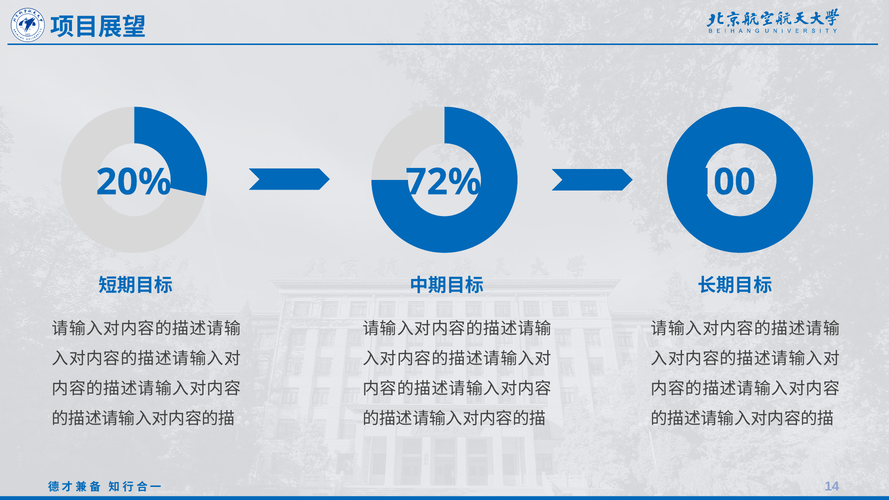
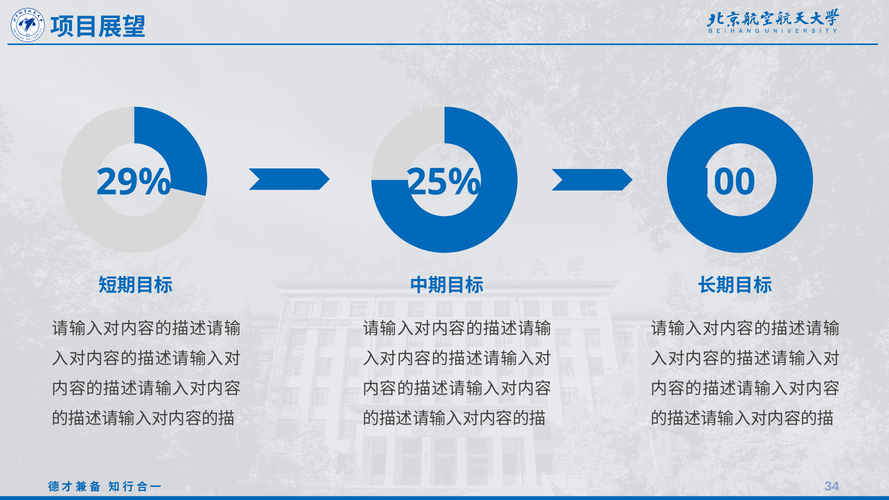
20%: 20% -> 29% (134, 182)
72%: 72% -> 25% (443, 182)
14: 14 -> 34 (832, 486)
